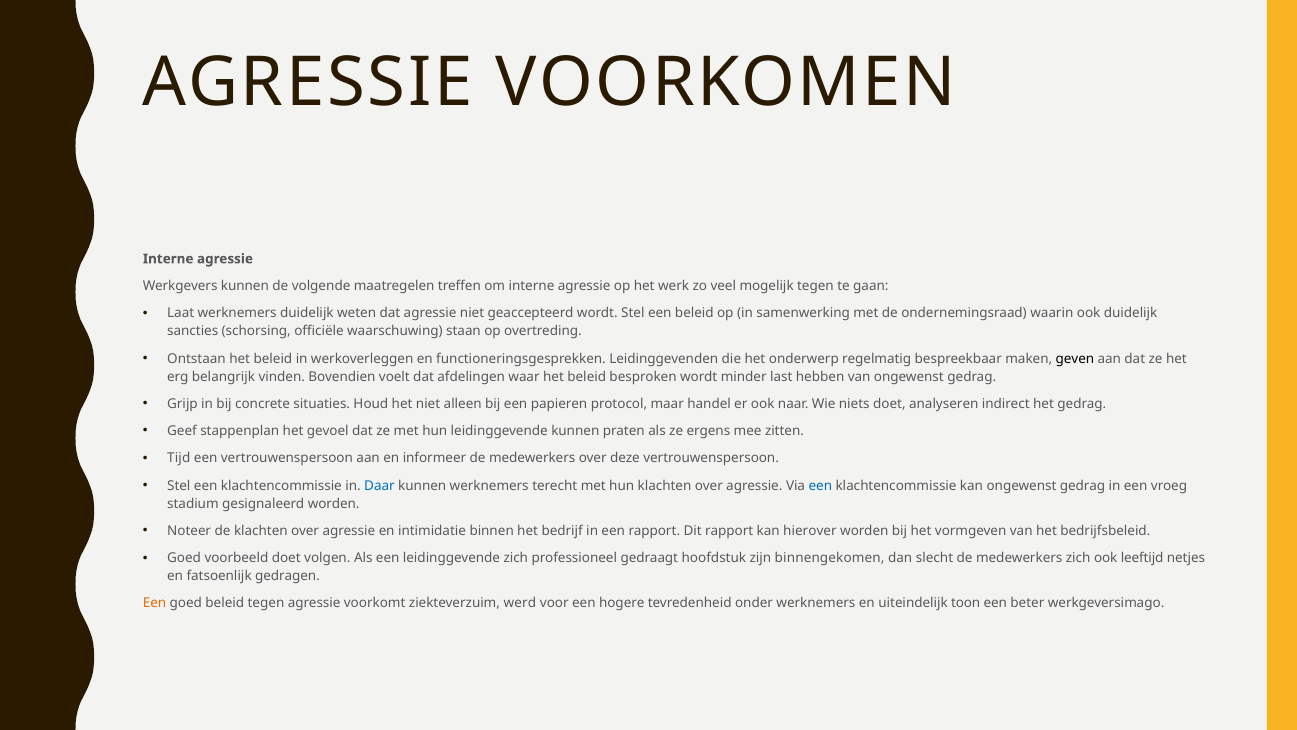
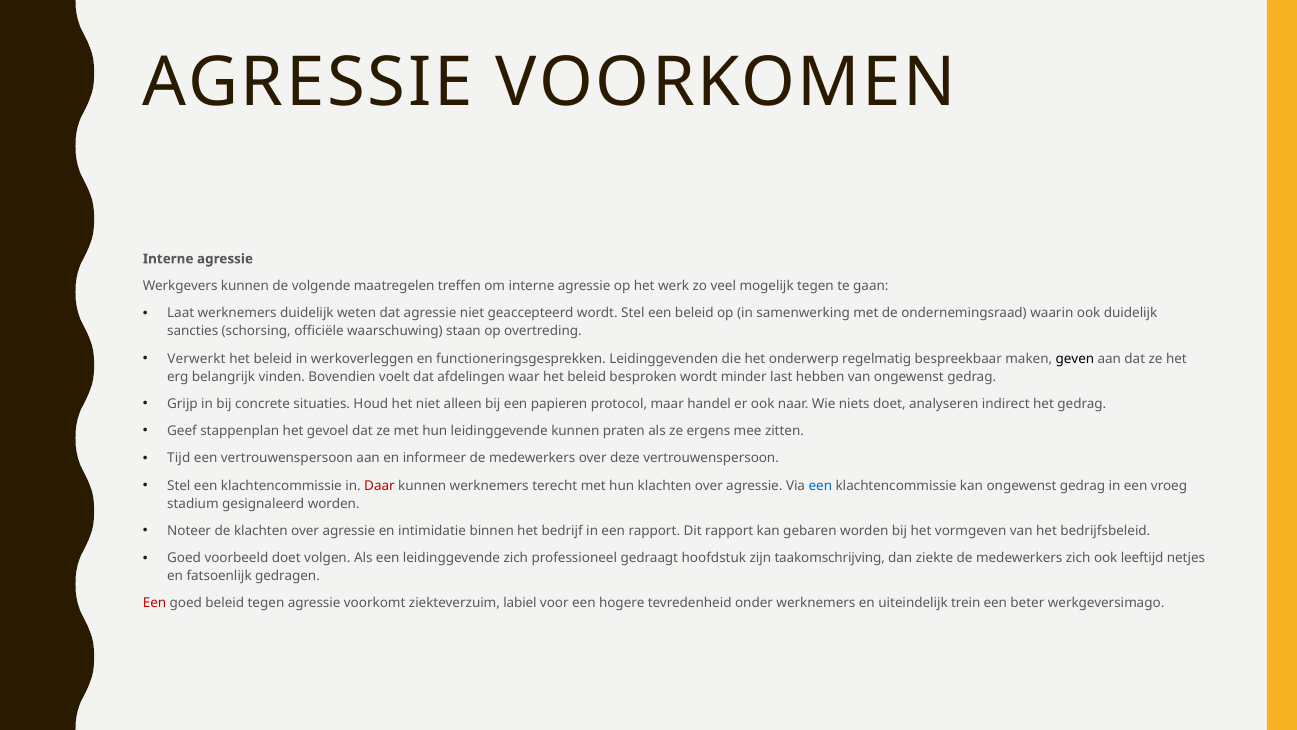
Ontstaan: Ontstaan -> Verwerkt (196, 358)
Daar colour: blue -> red (379, 486)
hierover: hierover -> gebaren (810, 531)
binnengekomen: binnengekomen -> taakomschrijving (830, 558)
slecht: slecht -> ziekte (934, 558)
Een colour: orange -> red (155, 603)
werd: werd -> labiel (520, 603)
toon: toon -> trein (966, 603)
